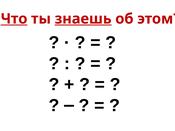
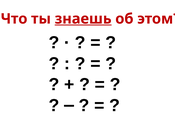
Что underline: present -> none (14, 19)
